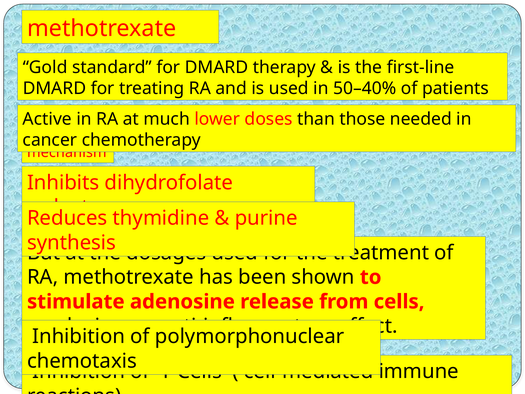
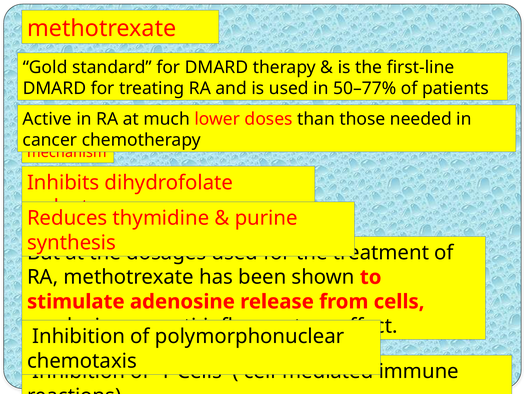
50–40%: 50–40% -> 50–77% (365, 88)
